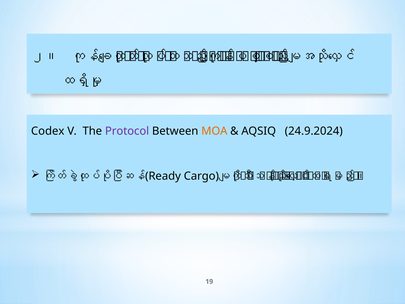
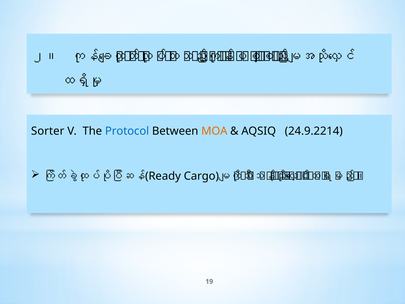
Codex: Codex -> Sorter (48, 131)
Protocol colour: purple -> blue (127, 131)
24.9.2024: 24.9.2024 -> 24.9.2214 (314, 131)
